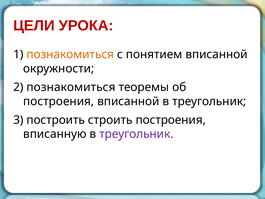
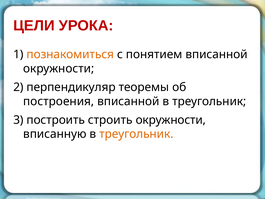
познакомиться: познакомиться -> перпендикуляр (71, 87)
строить построения: построения -> окружности (171, 120)
треугольник colour: purple -> orange (136, 134)
